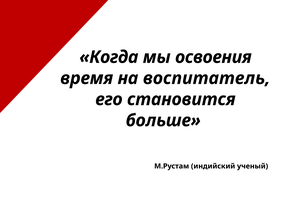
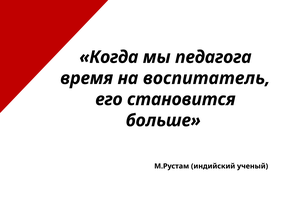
освоения: освоения -> педагога (213, 57)
